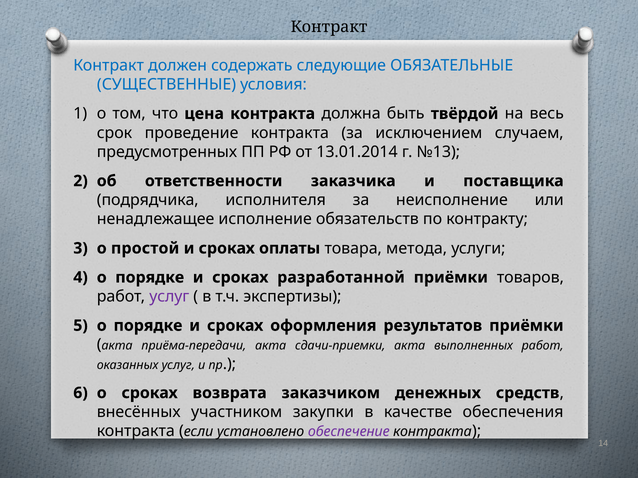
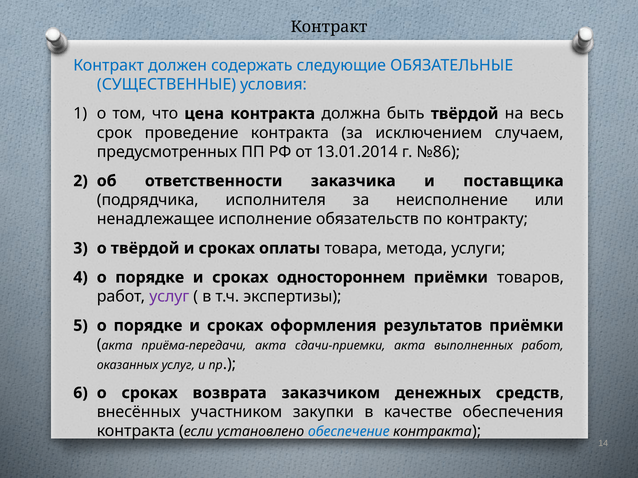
№13: №13 -> №86 (438, 152)
о простой: простой -> твёрдой (145, 249)
разработанной: разработанной -> одностороннем (341, 278)
обеспечение colour: purple -> blue (349, 432)
